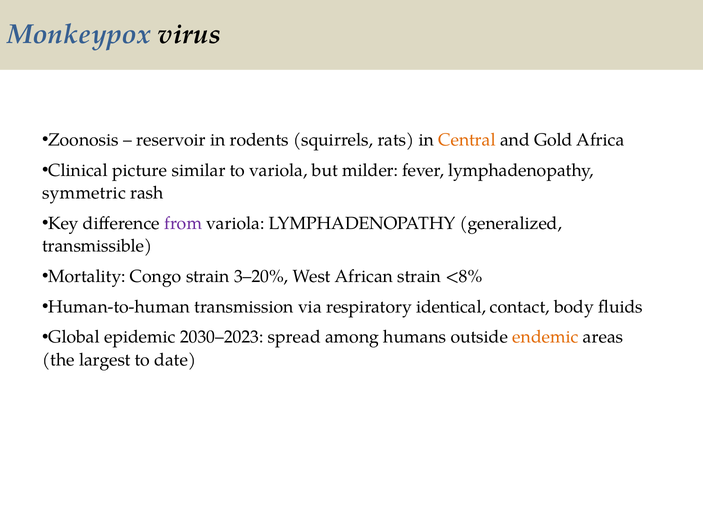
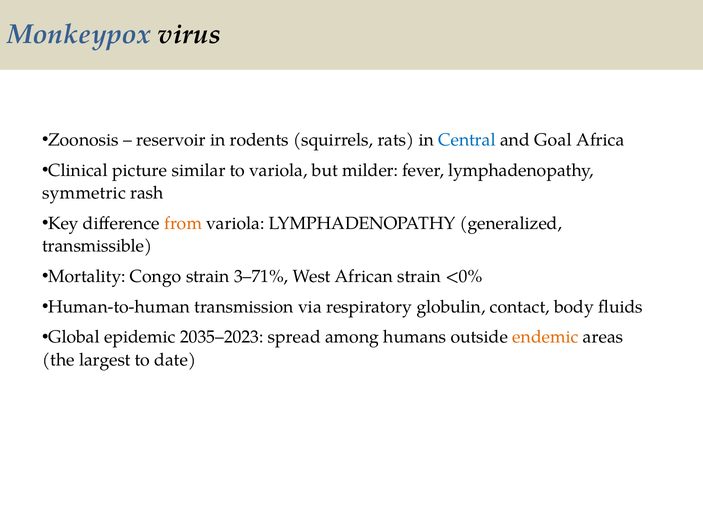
Central colour: orange -> blue (467, 140)
Gold: Gold -> Goal (553, 140)
from colour: purple -> orange (183, 223)
3–20%: 3–20% -> 3–71% (261, 276)
<8%: <8% -> <0% (464, 276)
identical: identical -> globulin (451, 306)
2030–2023: 2030–2023 -> 2035–2023 (222, 337)
